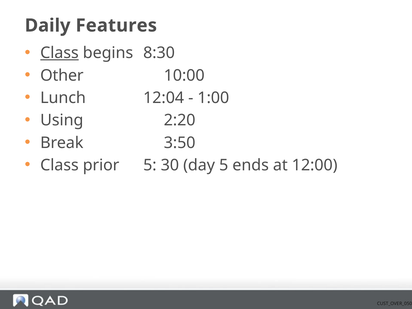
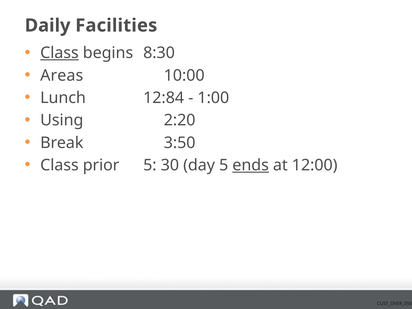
Features: Features -> Facilities (116, 25)
Other: Other -> Areas (62, 75)
12:04: 12:04 -> 12:84 (164, 98)
ends underline: none -> present (251, 165)
